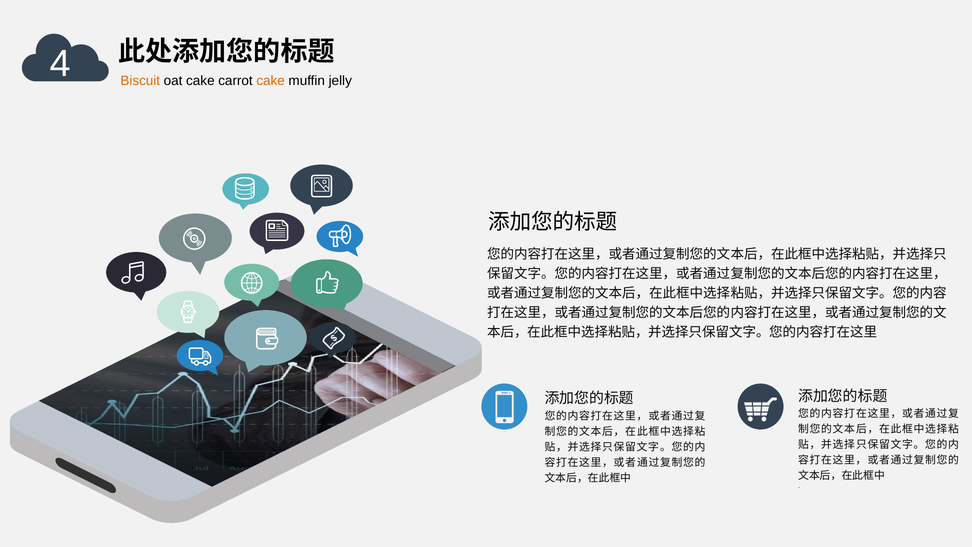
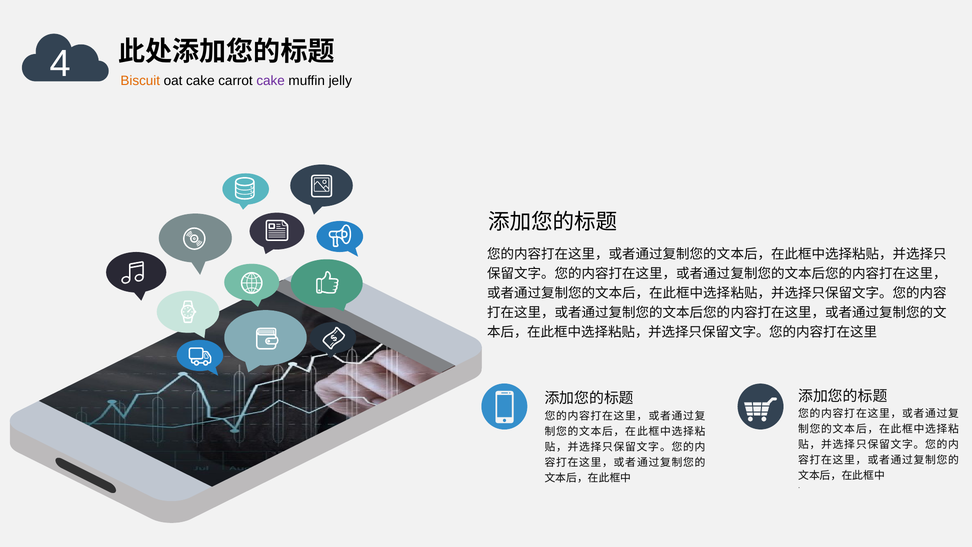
cake colour: orange -> purple (271, 81)
